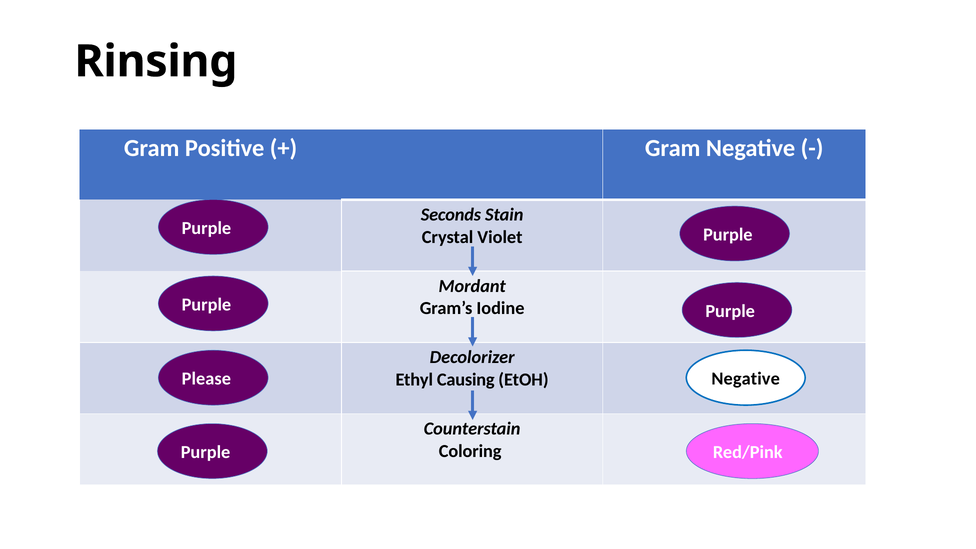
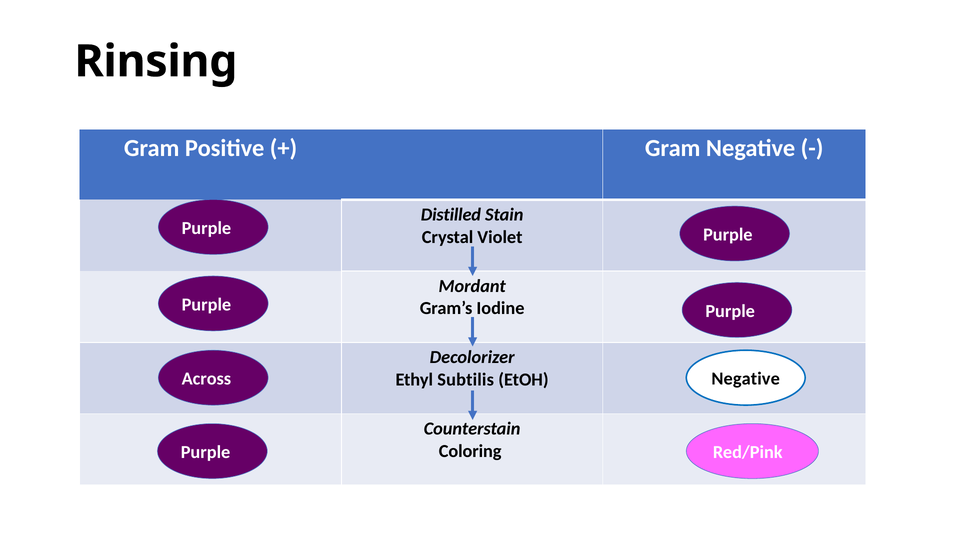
Seconds: Seconds -> Distilled (451, 215)
Please: Please -> Across (206, 379)
Causing: Causing -> Subtilis (466, 380)
